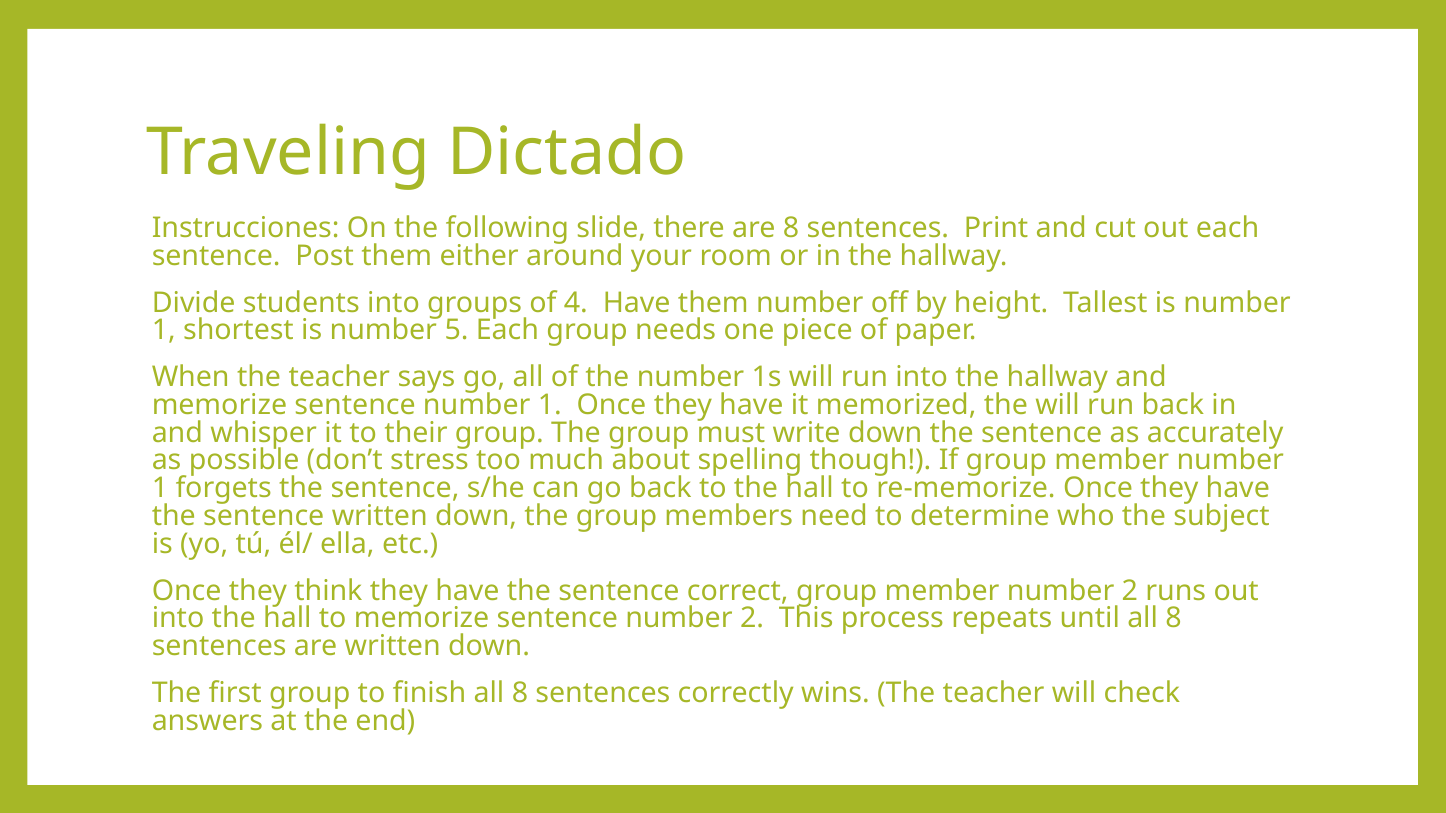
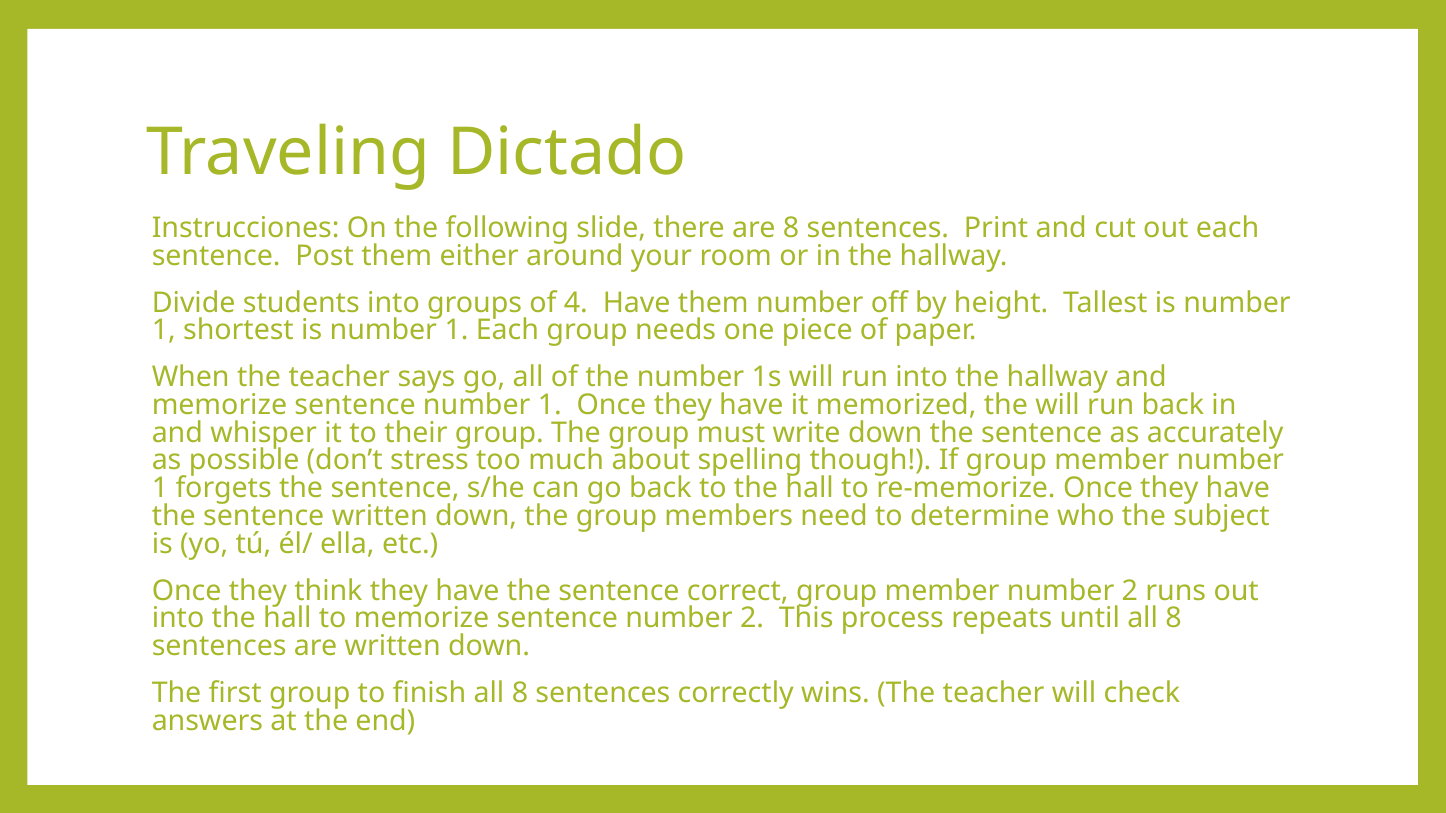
shortest is number 5: 5 -> 1 (457, 331)
